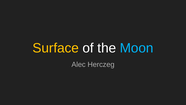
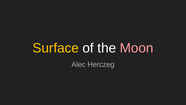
Moon colour: light blue -> pink (137, 48)
